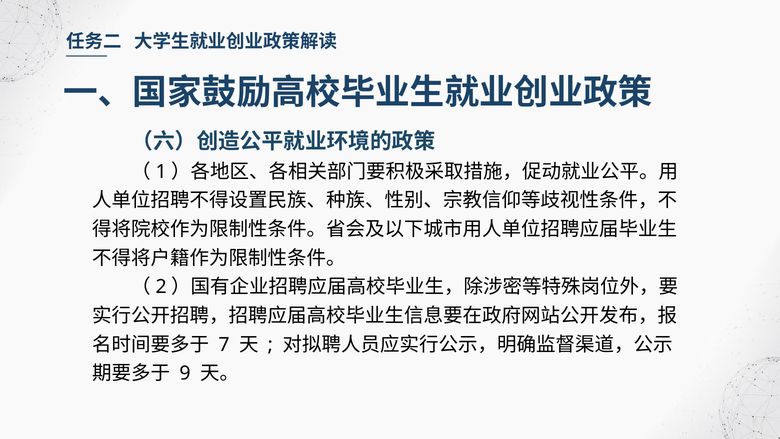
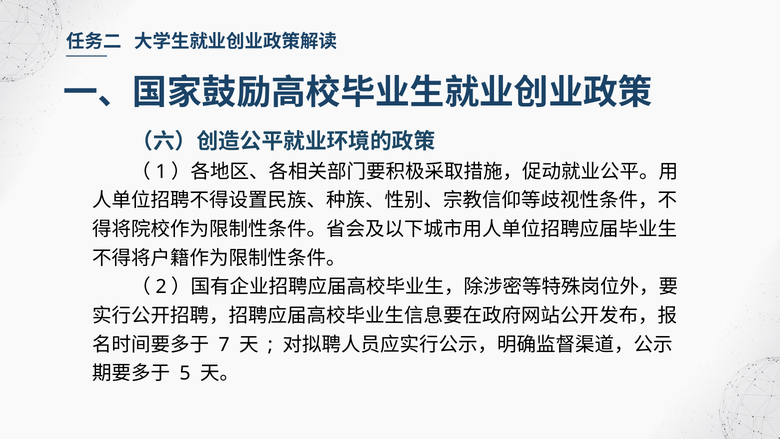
9: 9 -> 5 (185, 373)
